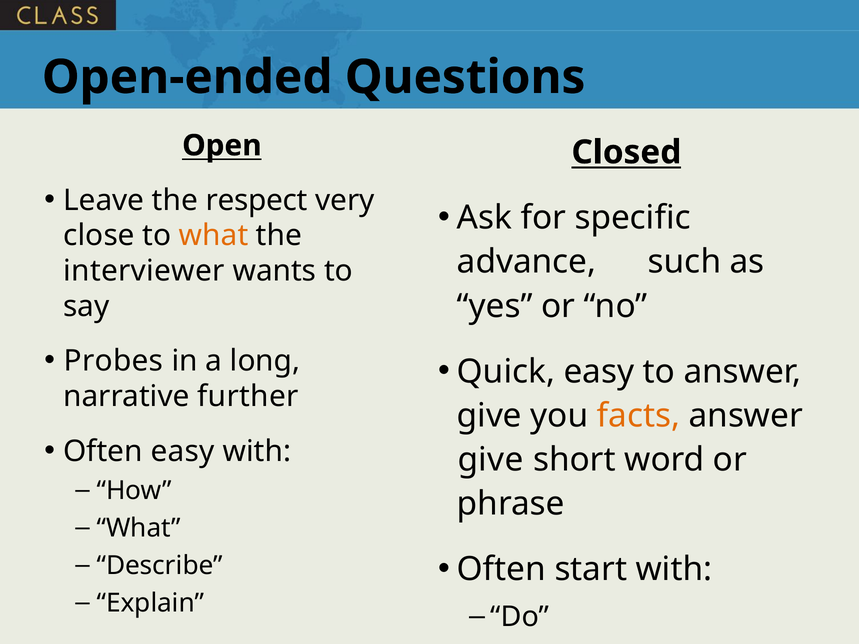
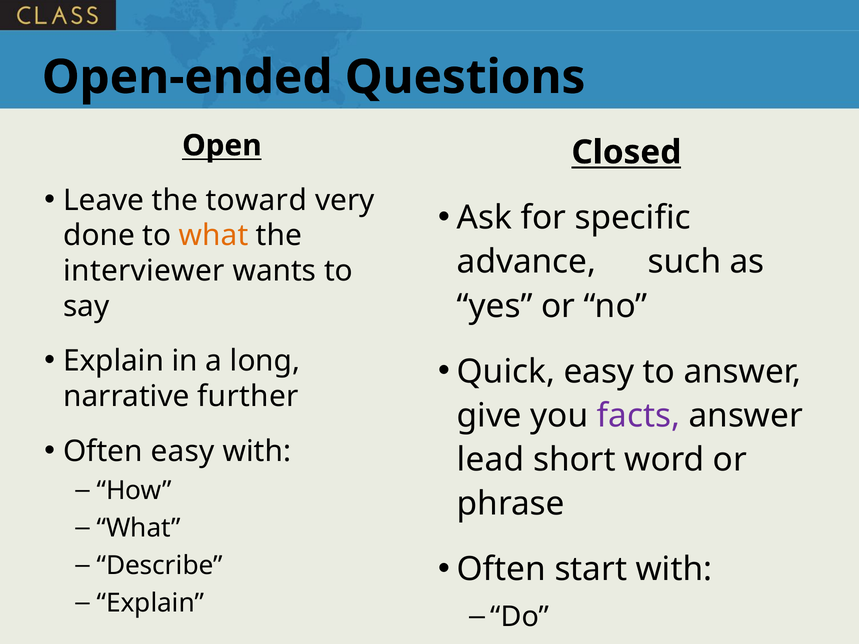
respect: respect -> toward (256, 200)
close: close -> done (99, 236)
Probes: Probes -> Explain (114, 361)
facts colour: orange -> purple (638, 416)
give: give -> lead (491, 460)
